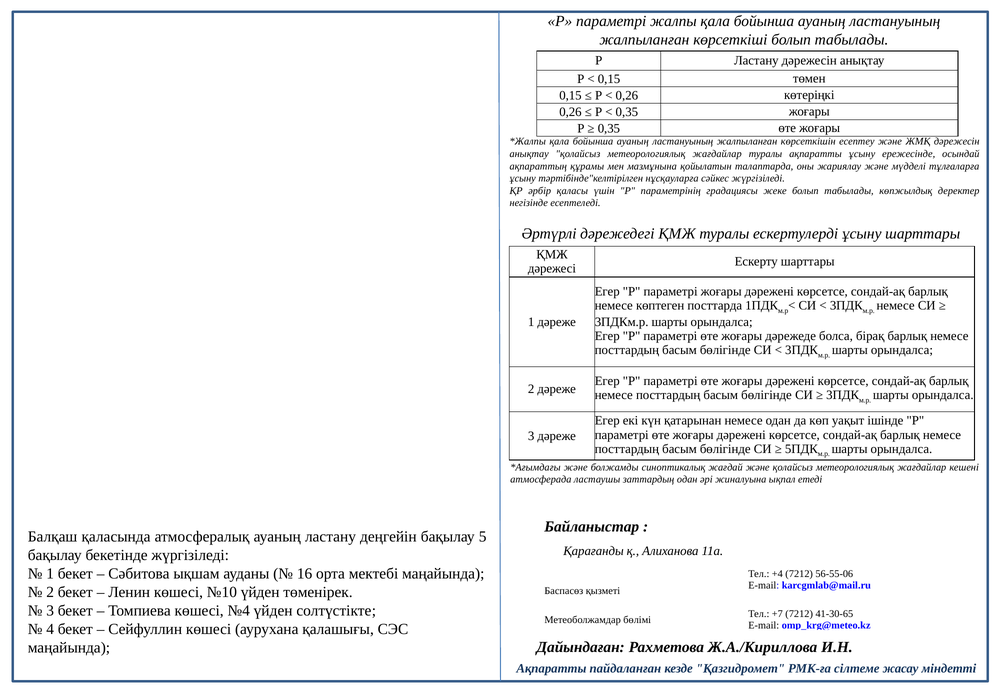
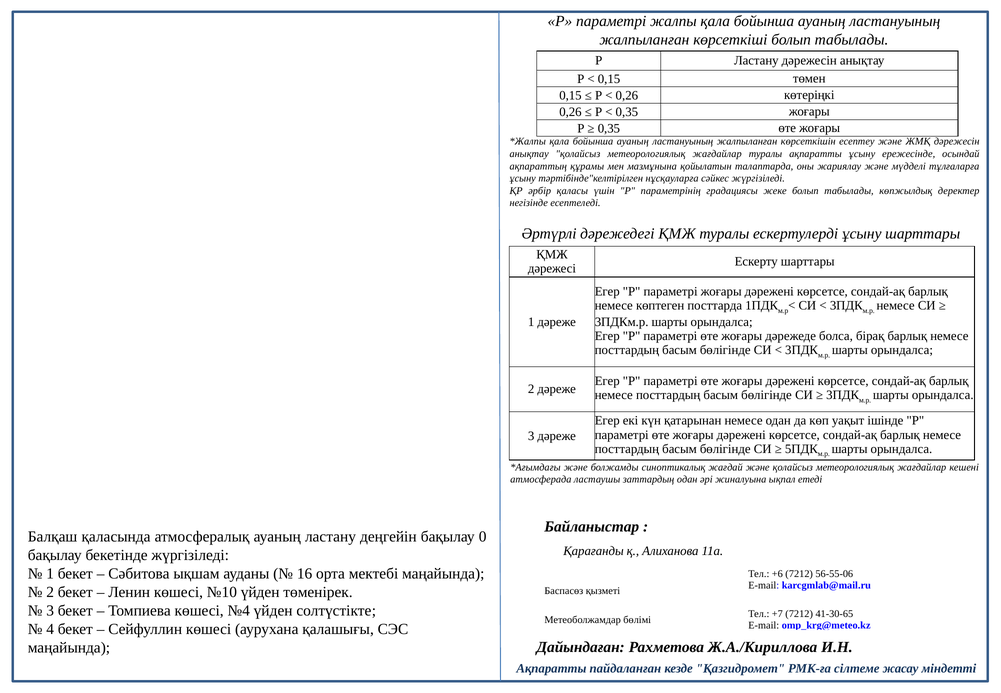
5: 5 -> 0 (483, 537)
+4: +4 -> +6 (777, 574)
